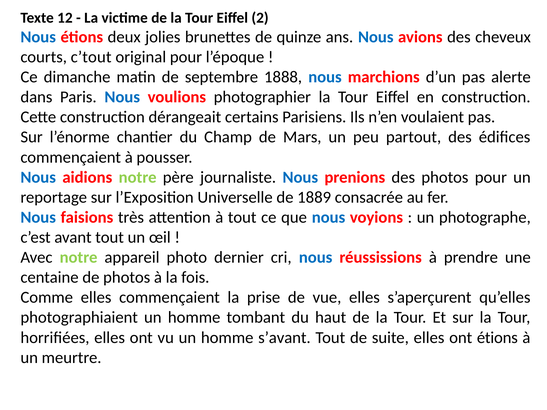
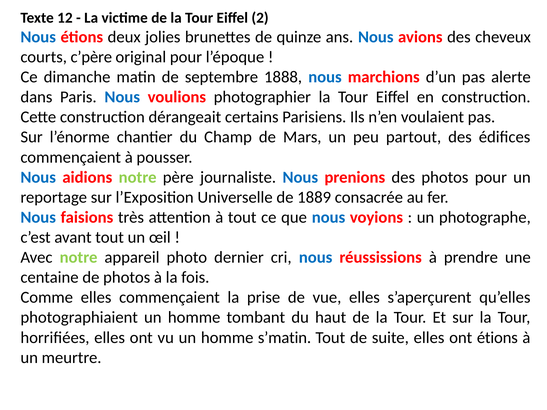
c’tout: c’tout -> c’père (91, 57)
s’avant: s’avant -> s’matin (285, 338)
